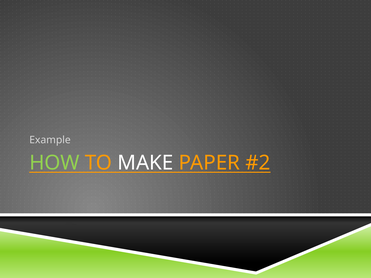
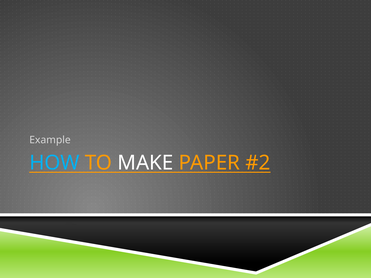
HOW colour: light green -> light blue (54, 163)
